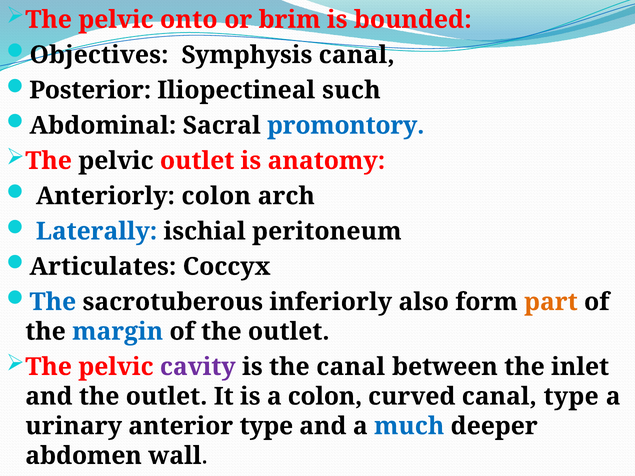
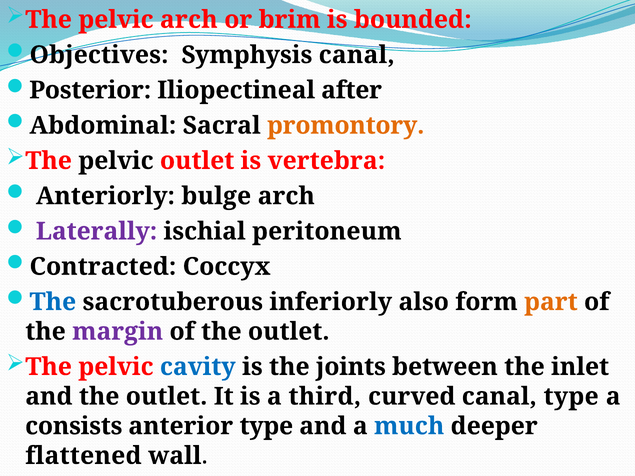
pelvic onto: onto -> arch (189, 20)
such: such -> after (352, 90)
promontory colour: blue -> orange (346, 126)
anatomy: anatomy -> vertebra (326, 161)
Anteriorly colon: colon -> bulge (216, 196)
Laterally colour: blue -> purple (97, 231)
Articulates: Articulates -> Contracted (103, 267)
margin colour: blue -> purple (118, 332)
cavity colour: purple -> blue (198, 367)
the canal: canal -> joints (351, 367)
a colon: colon -> third (325, 397)
urinary: urinary -> consists (74, 426)
abdomen: abdomen -> flattened (83, 456)
